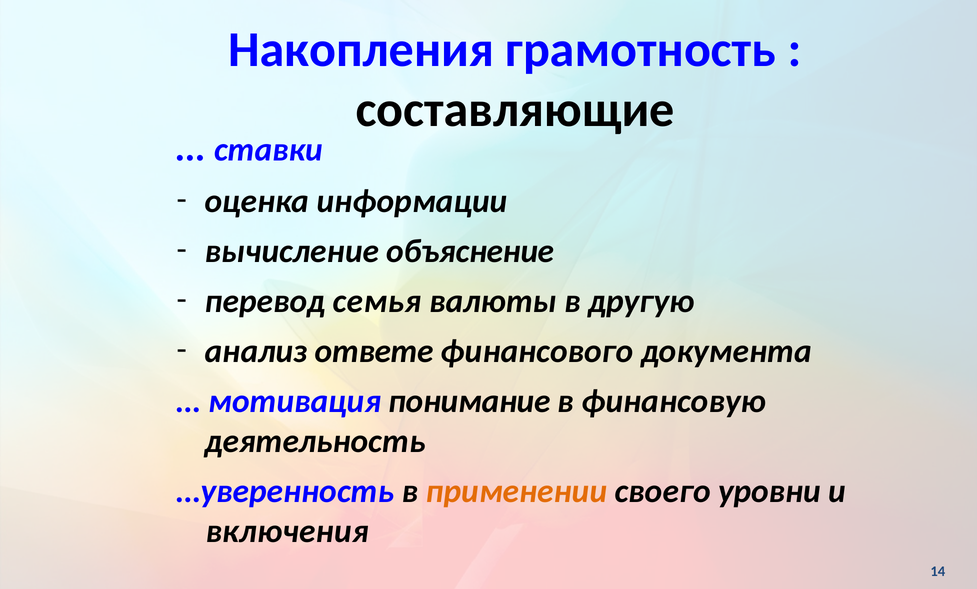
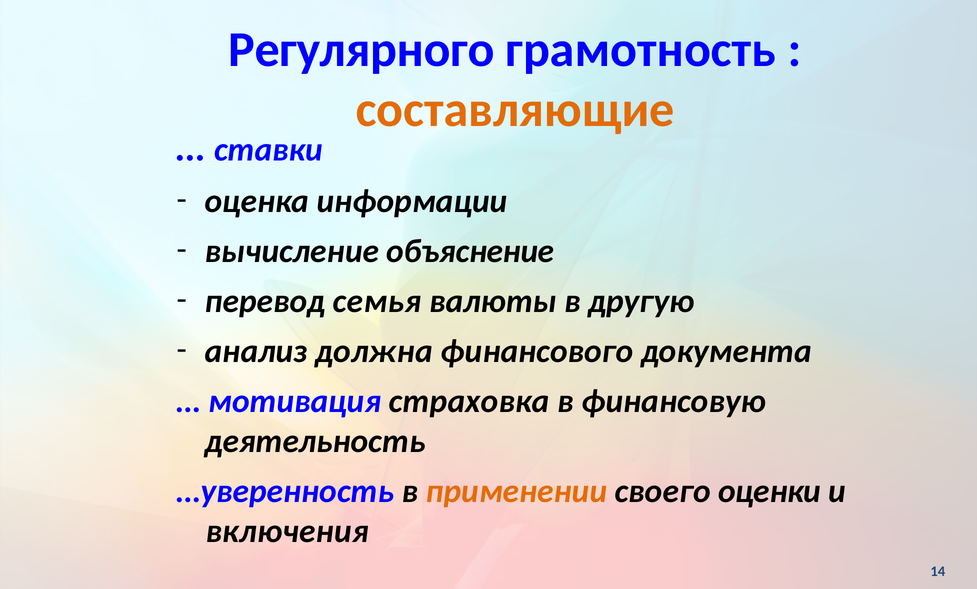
Накопления: Накопления -> Регулярного (361, 50)
составляющие colour: black -> orange (515, 110)
ответе: ответе -> должна (374, 351)
понимание: понимание -> страховка (469, 401)
уровни: уровни -> оценки (770, 491)
